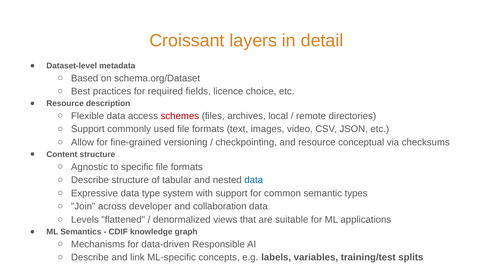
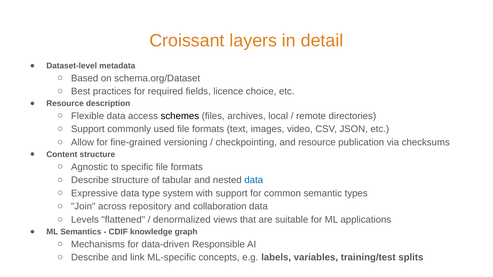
schemes colour: red -> black (180, 116)
conceptual: conceptual -> publication (361, 143)
developer: developer -> repository (150, 207)
